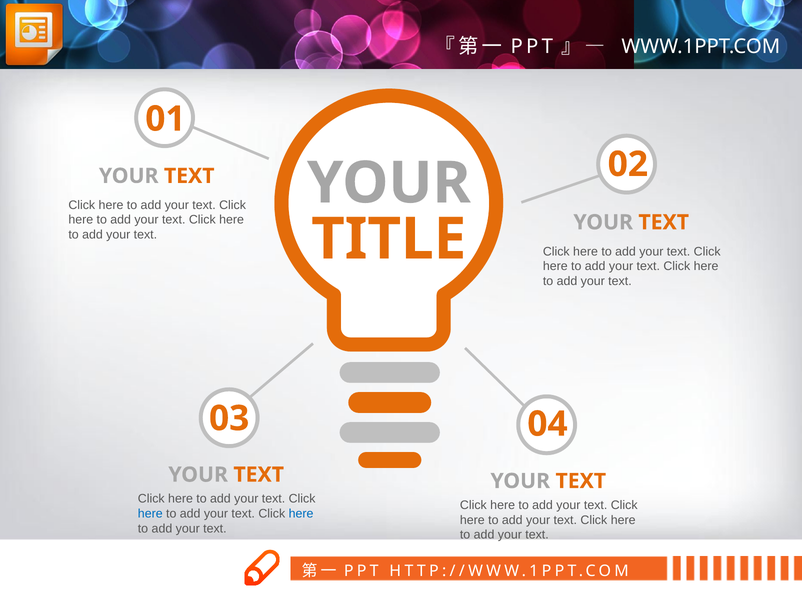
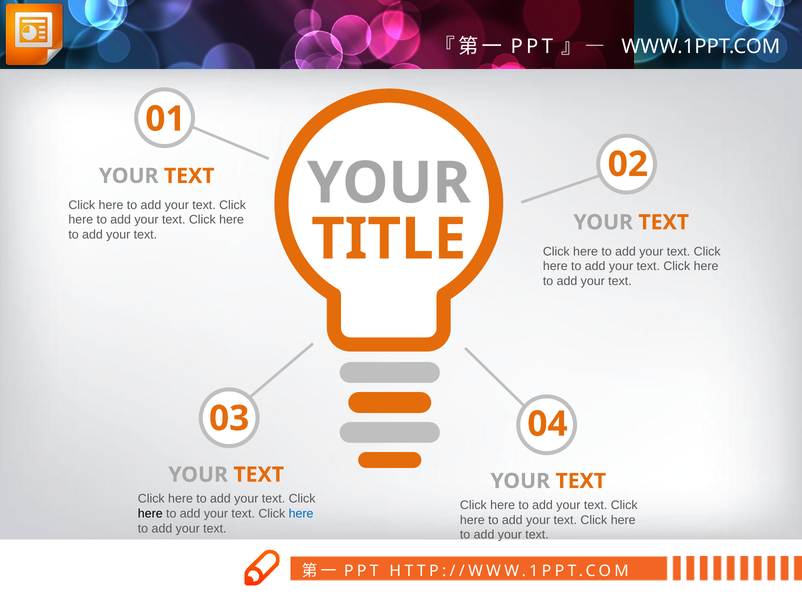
here colour: blue -> black (150, 514)
